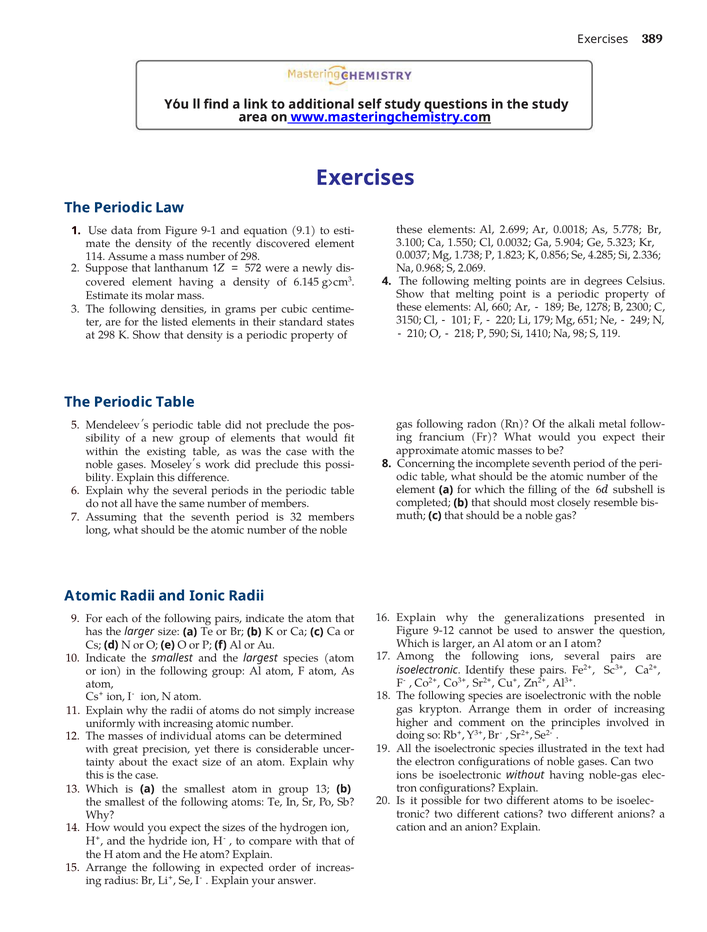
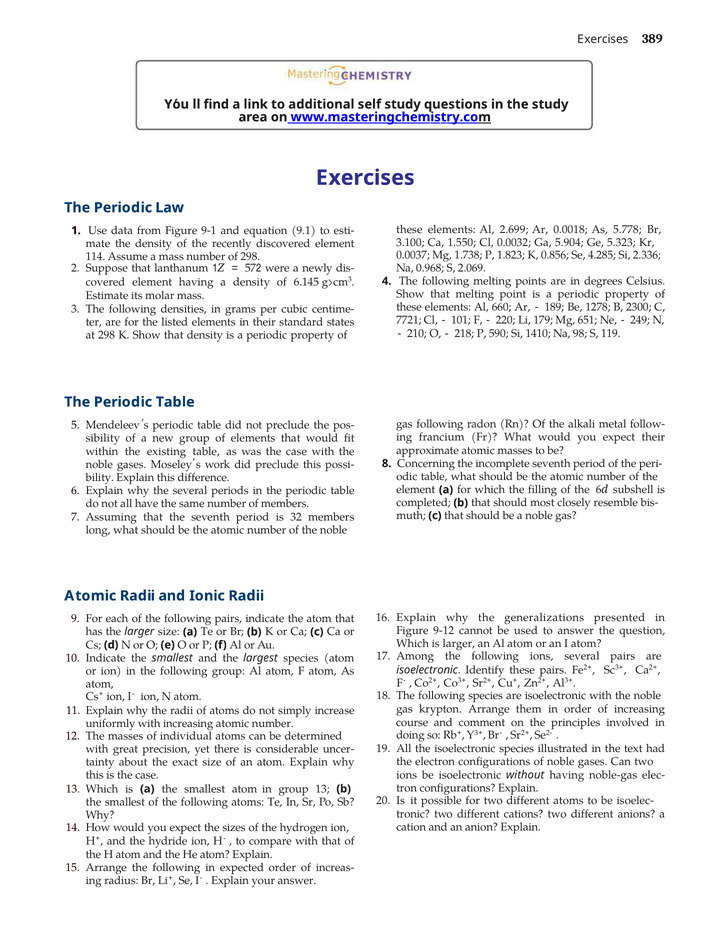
3150: 3150 -> 7721 (409, 320)
higher: higher -> course (412, 722)
